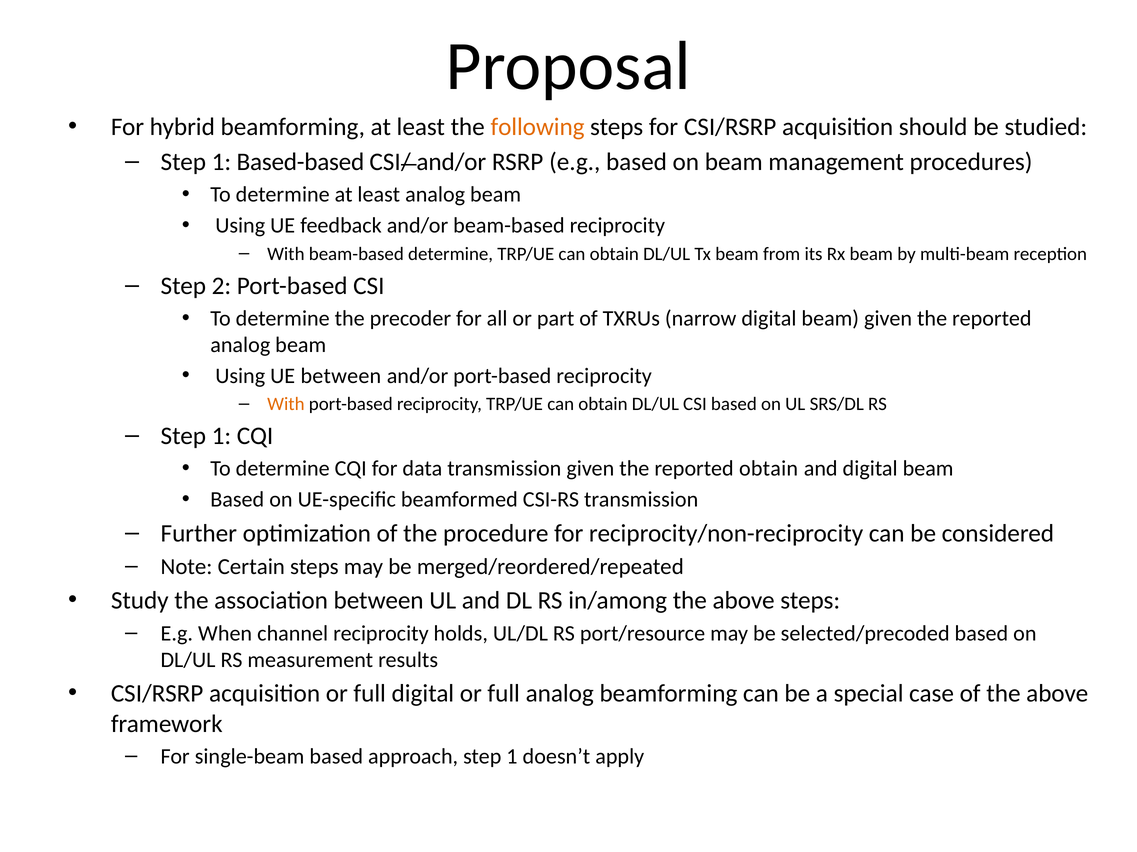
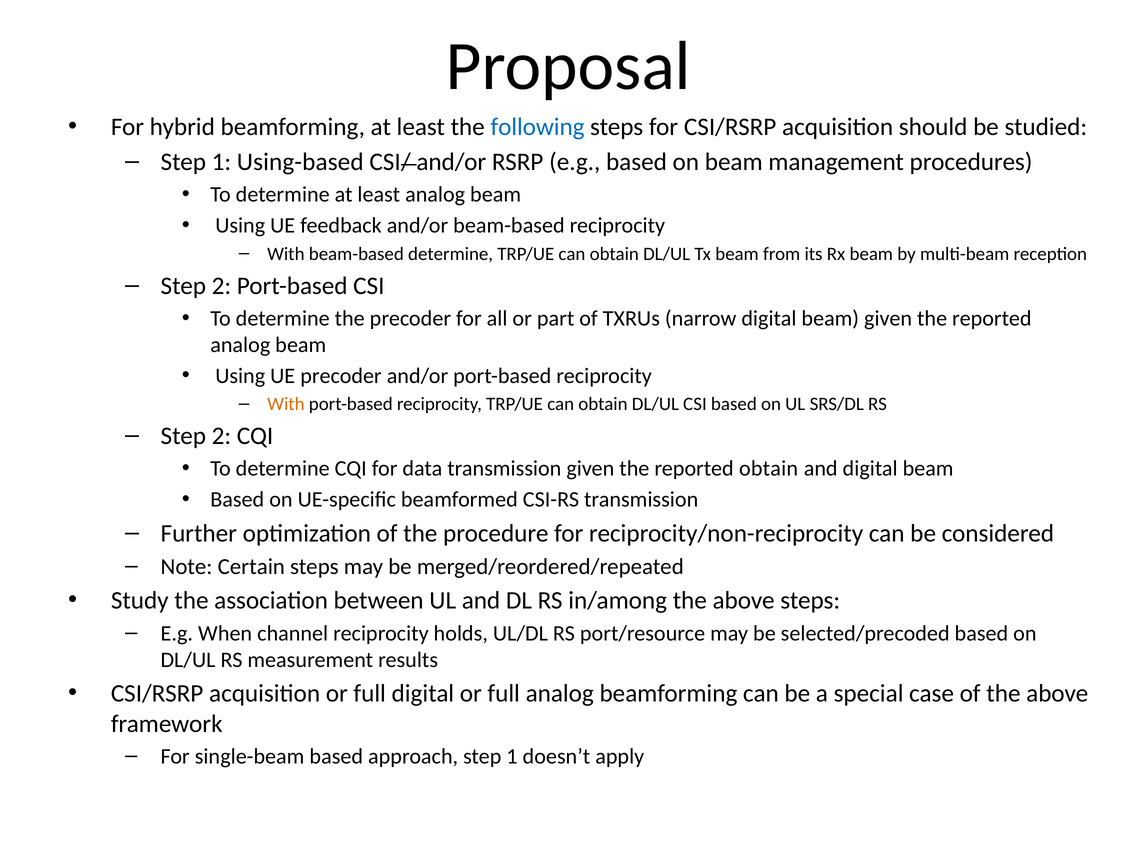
following colour: orange -> blue (538, 127)
Based-based: Based-based -> Using-based (300, 162)
UE between: between -> precoder (341, 376)
1: 1 -> 2 (221, 436)
